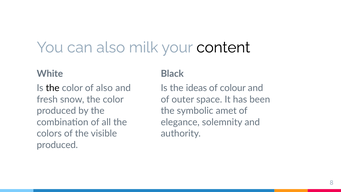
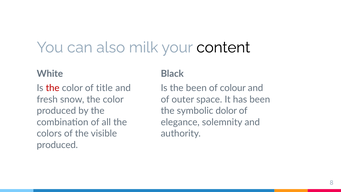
the colour: black -> red (53, 88)
of also: also -> title (104, 88)
the ideas: ideas -> been (196, 88)
amet: amet -> dolor (226, 111)
